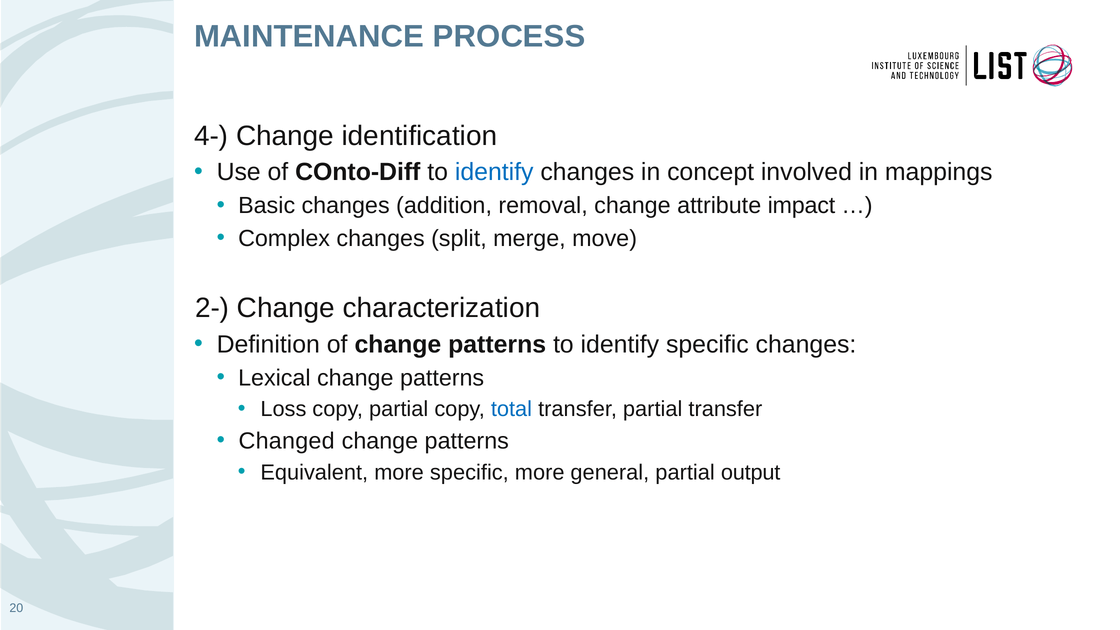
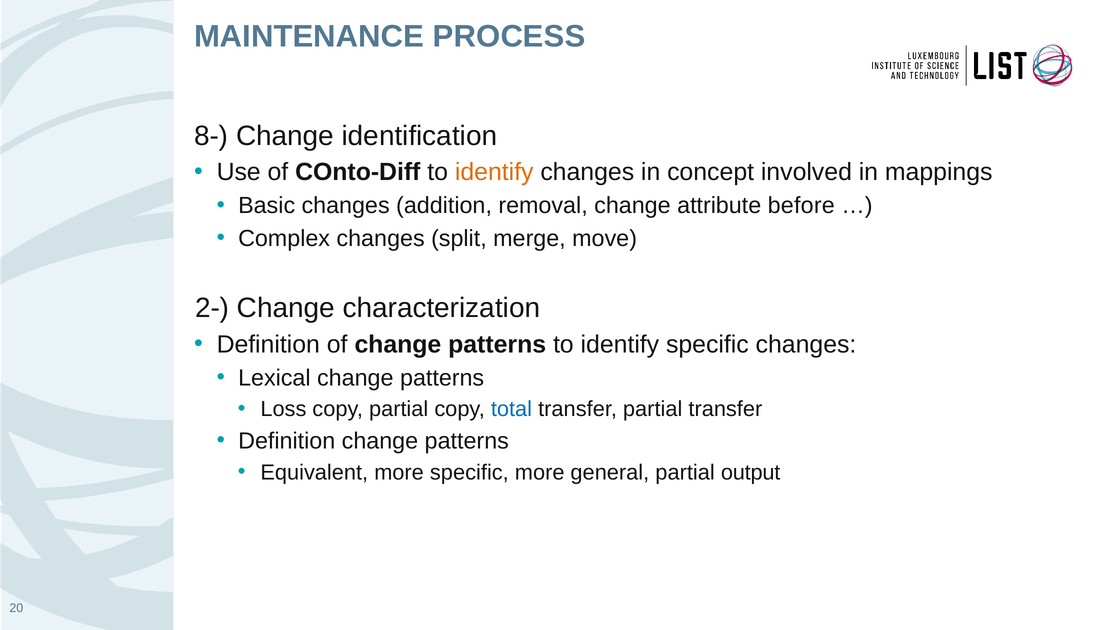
4-: 4- -> 8- (211, 136)
identify colour: blue -> orange (494, 172)
impact: impact -> before (801, 206)
Changed: Changed -> Definition (287, 441)
